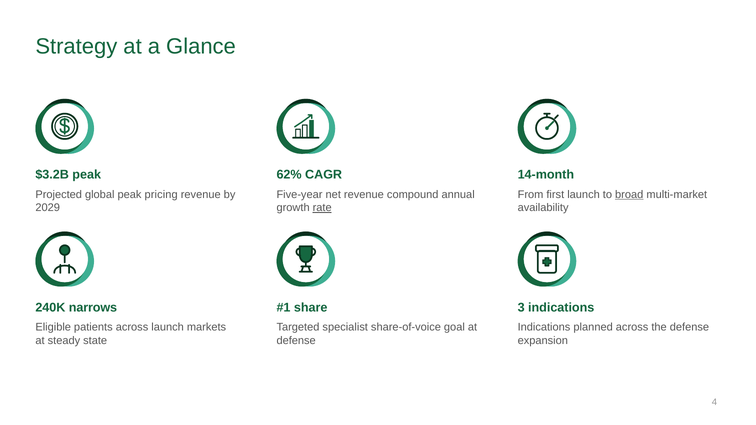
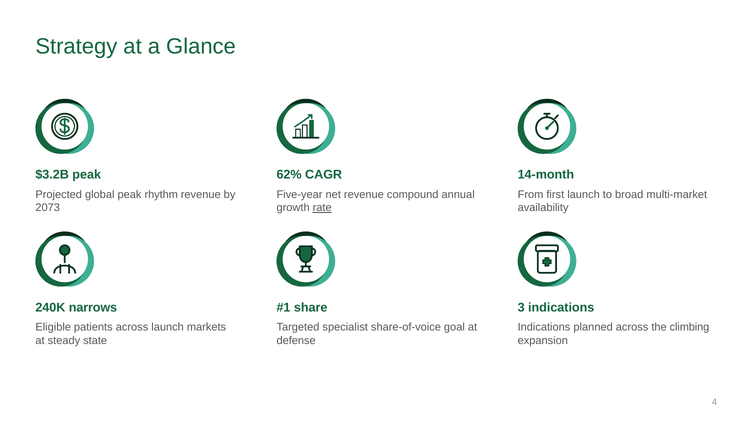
pricing: pricing -> rhythm (161, 195)
broad underline: present -> none (629, 195)
2029: 2029 -> 2073 (48, 208)
the defense: defense -> climbing (690, 327)
